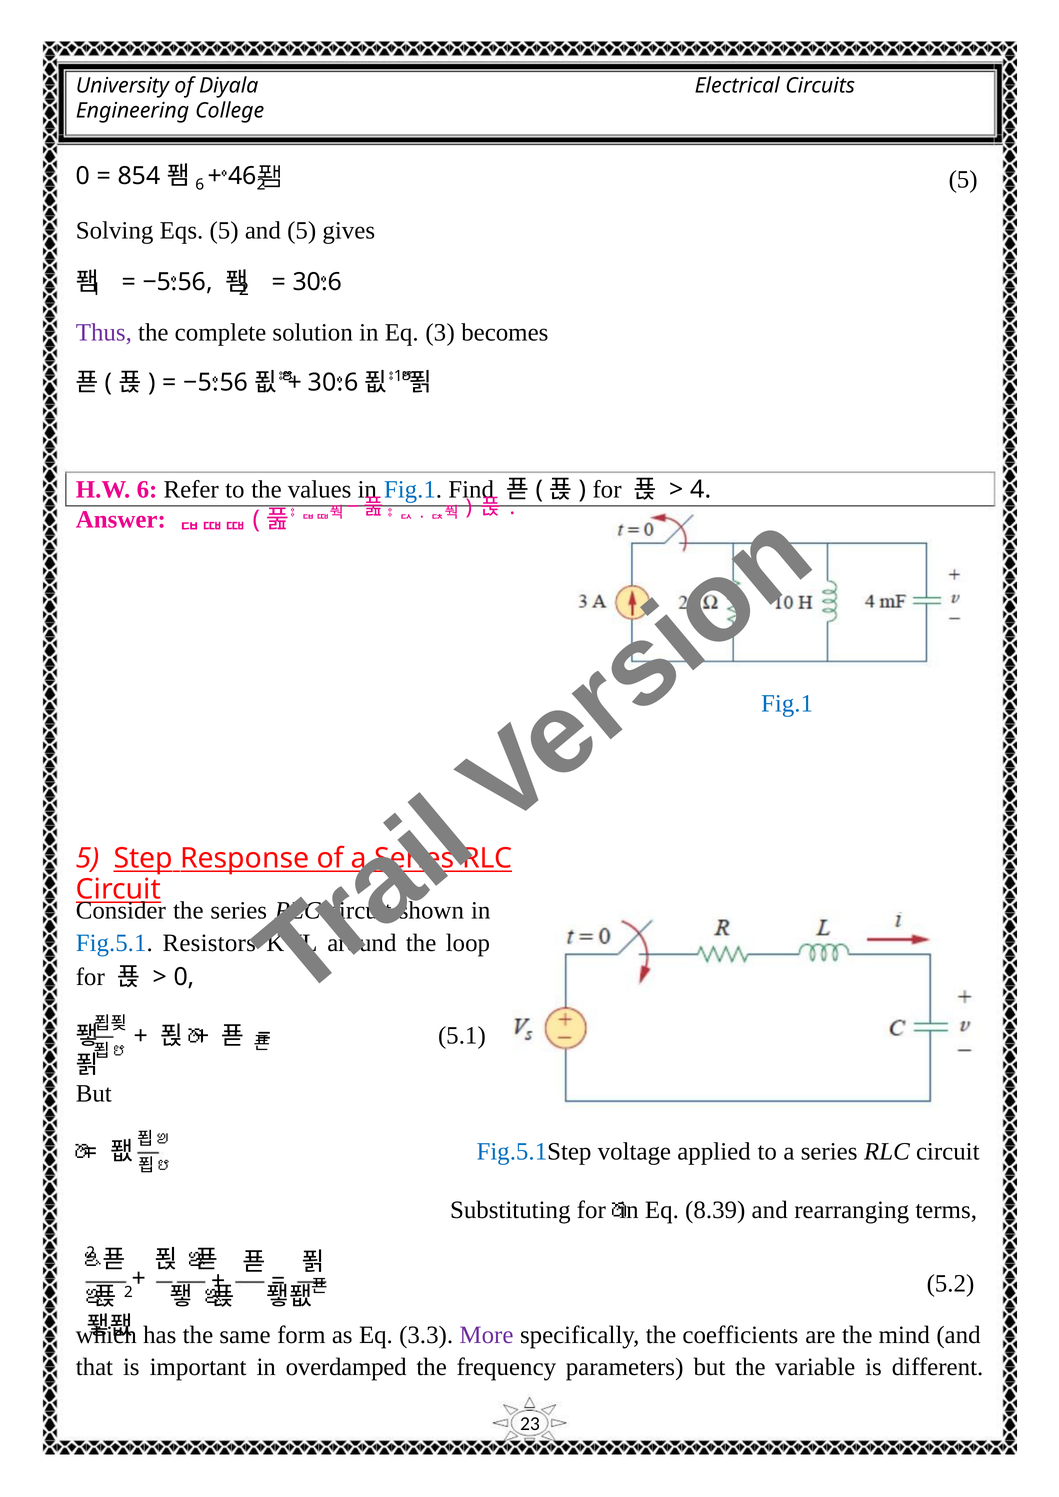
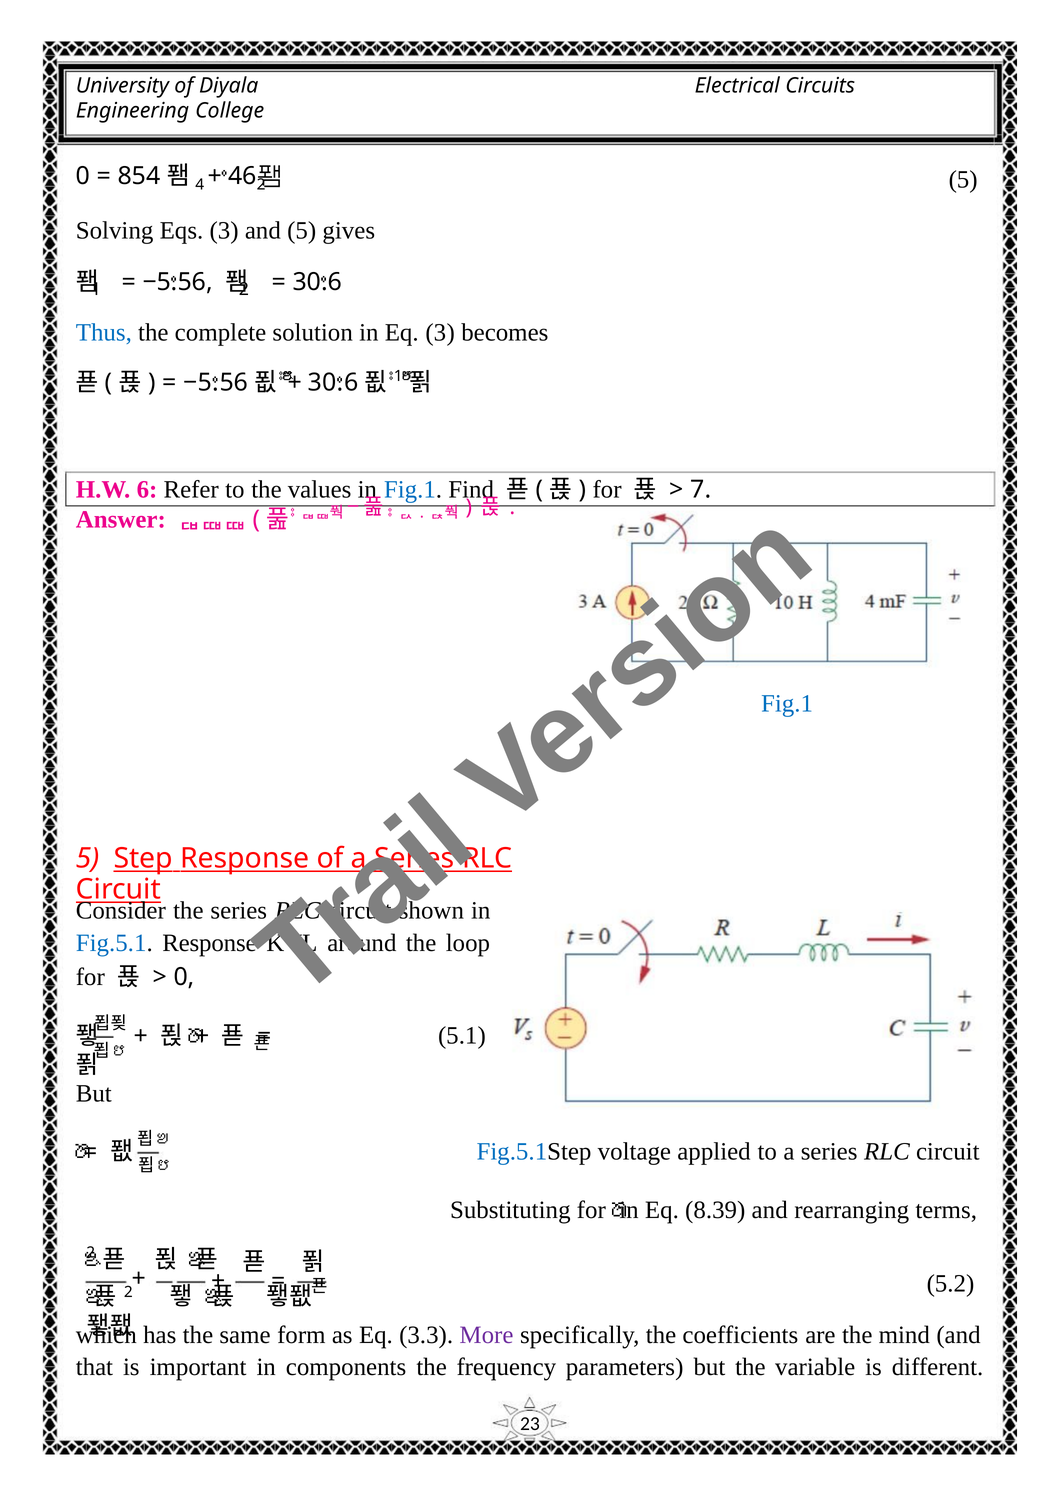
6: 6 -> 4 (200, 185)
Eqs 5: 5 -> 3 (224, 230)
Thus colour: purple -> blue (104, 332)
4: 4 -> 7 (701, 490)
Fig.5.1 Resistors: Resistors -> Response (209, 943)
overdamped: overdamped -> components (346, 1367)
